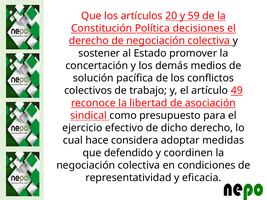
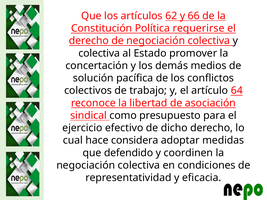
20: 20 -> 62 (171, 16)
59: 59 -> 66 (194, 16)
decisiones: decisiones -> requerirse (199, 28)
sostener: sostener -> colectiva (99, 53)
49: 49 -> 64 (237, 91)
